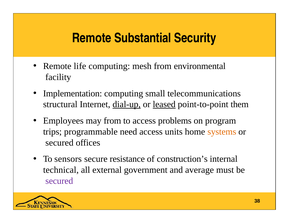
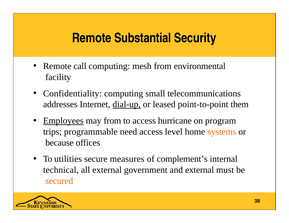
life: life -> call (80, 66)
Implementation: Implementation -> Confidentiality (73, 94)
structural: structural -> addresses (60, 105)
leased underline: present -> none (164, 105)
Employees underline: none -> present (63, 121)
problems: problems -> hurricane (175, 121)
units: units -> level (174, 132)
secured: secured -> because (59, 143)
sensors: sensors -> utilities (68, 159)
resistance: resistance -> measures (127, 159)
construction’s: construction’s -> complement’s (182, 159)
and average: average -> external (200, 170)
secured colour: purple -> orange (59, 181)
